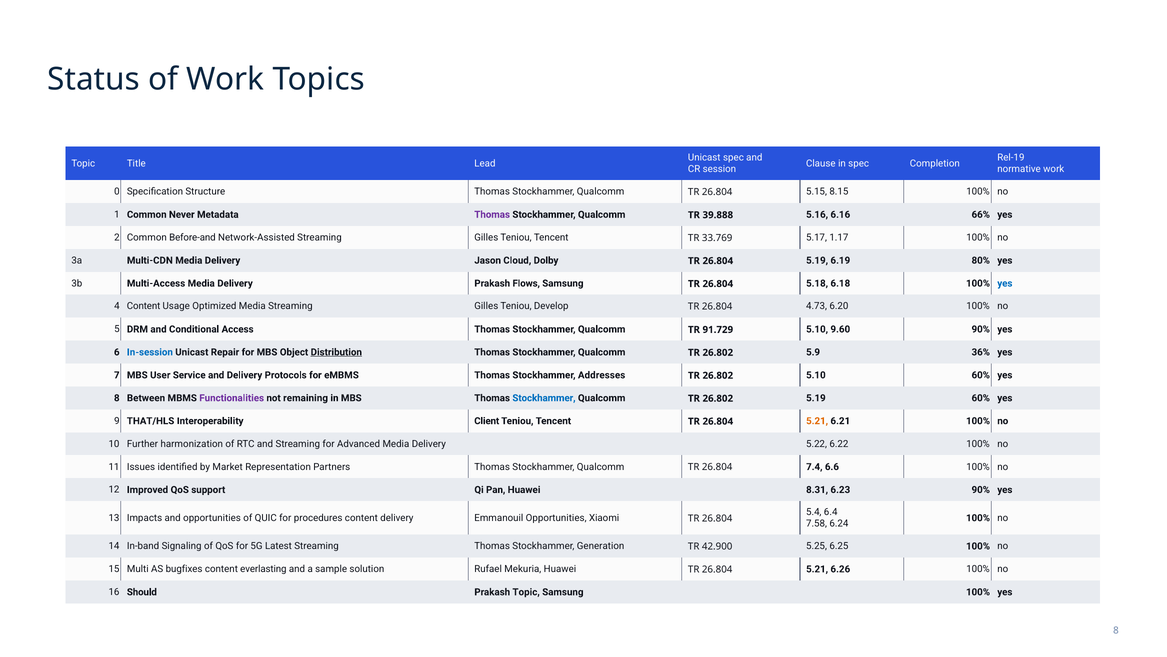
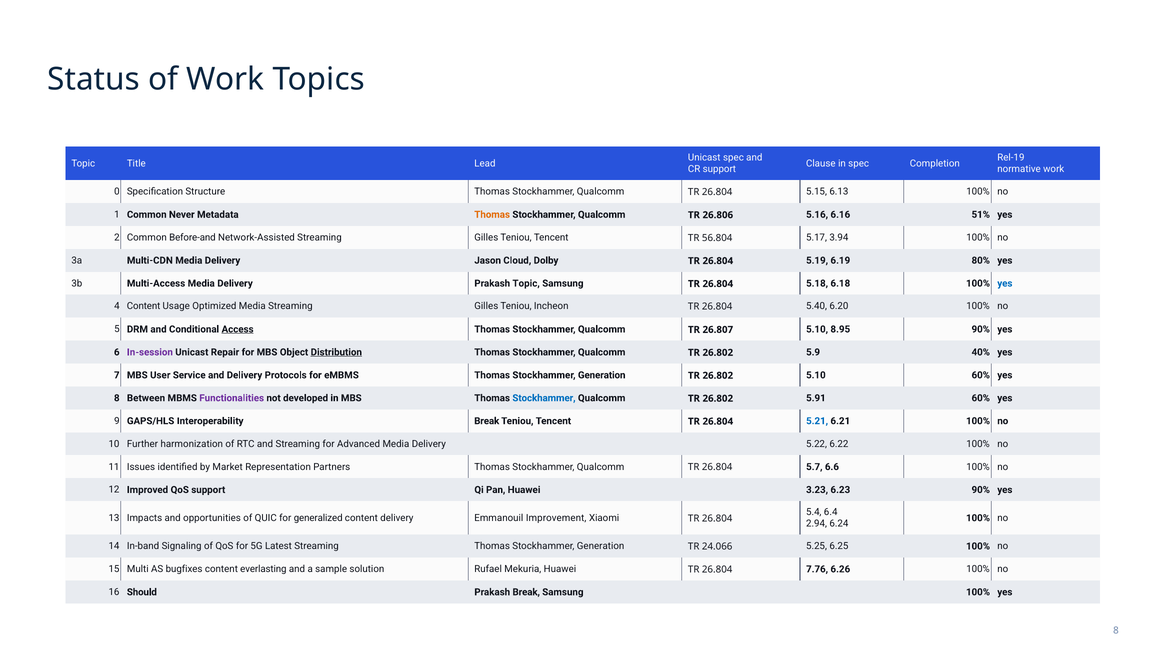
CR session: session -> support (719, 169)
8.15: 8.15 -> 6.13 (839, 191)
Thomas colour: purple -> orange (492, 214)
39.888: 39.888 -> 26.806 (718, 215)
66%: 66% -> 51% (981, 214)
33.769: 33.769 -> 56.804 (717, 238)
1.17: 1.17 -> 3.94 (839, 237)
Prakash Flows: Flows -> Topic (526, 283)
Develop: Develop -> Incheon (551, 306)
4.73: 4.73 -> 5.40 (817, 306)
Access underline: none -> present (238, 329)
91.729: 91.729 -> 26.807 (718, 329)
9.60: 9.60 -> 8.95 (840, 329)
In-session colour: blue -> purple (150, 352)
36%: 36% -> 40% (981, 352)
eMBMS Thomas Stockhammer Addresses: Addresses -> Generation (602, 375)
remaining: remaining -> developed (306, 398)
26.802 5.19: 5.19 -> 5.91 (816, 398)
THAT/HLS: THAT/HLS -> GAPS/HLS (151, 421)
Interoperability Client: Client -> Break (487, 421)
5.21 colour: orange -> blue (817, 421)
7.4: 7.4 -> 5.7 (814, 466)
8.31: 8.31 -> 3.23 (817, 489)
procedures: procedures -> generalized (318, 518)
Emmanouil Opportunities: Opportunities -> Improvement (556, 518)
7.58: 7.58 -> 2.94 (817, 523)
42.900: 42.900 -> 24.066 (717, 546)
Huawei TR 26.804 5.21: 5.21 -> 7.76 (817, 569)
Prakash Topic: Topic -> Break (526, 592)
